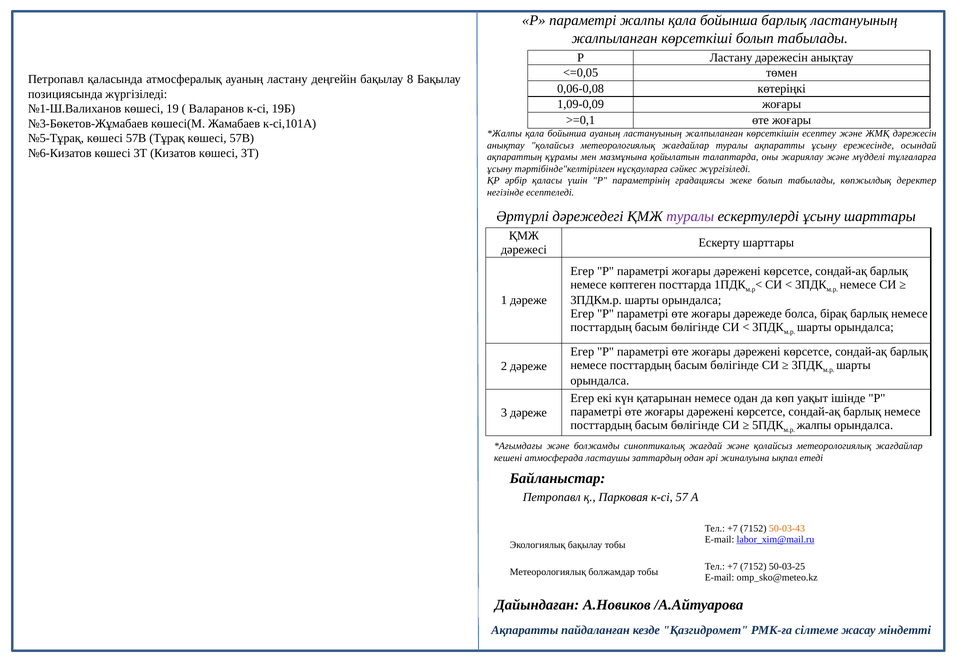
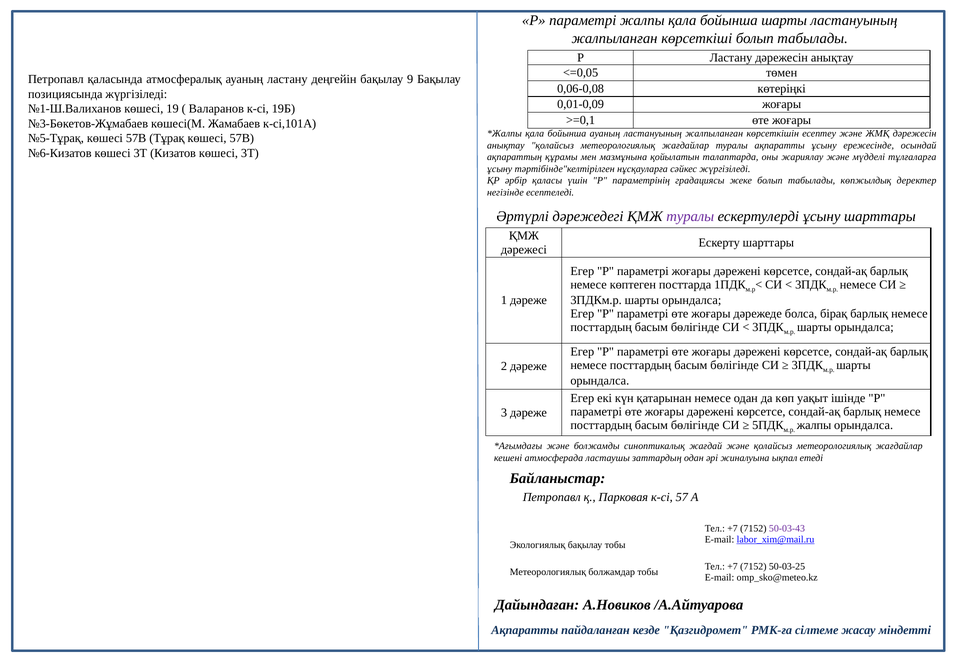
бойынша барлық: барлық -> шарты (784, 21)
8: 8 -> 9 (410, 79)
1,09-0,09: 1,09-0,09 -> 0,01-0,09 (581, 104)
50-03-43 colour: orange -> purple (787, 529)
